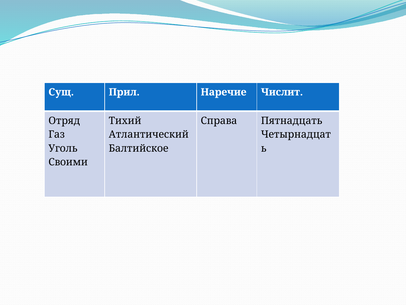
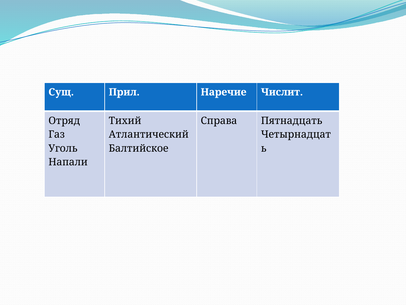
Своими: Своими -> Напали (68, 162)
